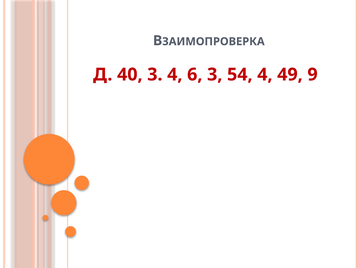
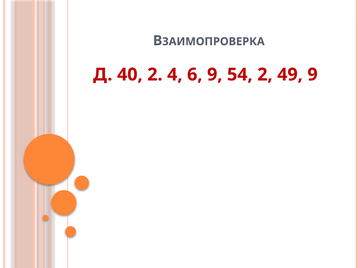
40 3: 3 -> 2 (155, 75)
6 3: 3 -> 9 (215, 75)
54 4: 4 -> 2 (265, 75)
